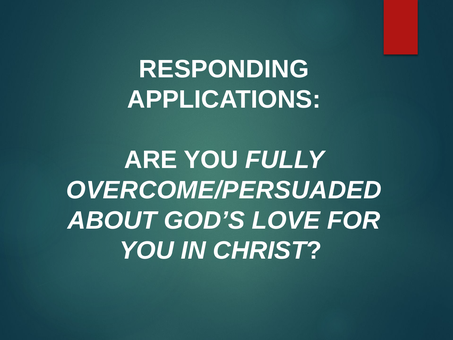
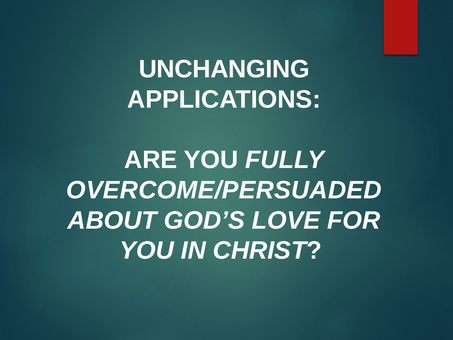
RESPONDING: RESPONDING -> UNCHANGING (224, 69)
